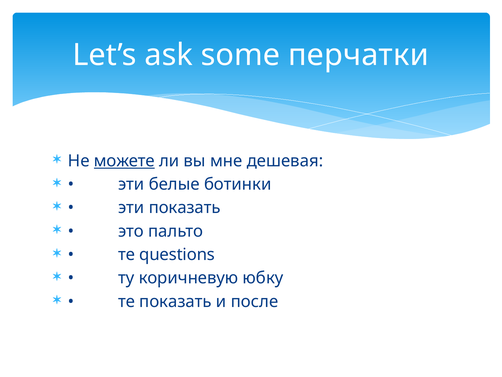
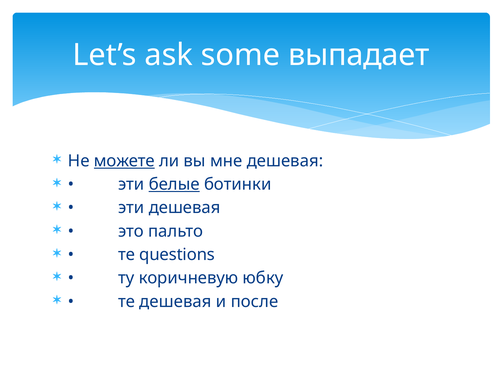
перчатки: перчатки -> выпадает (359, 55)
белые underline: none -> present (174, 184)
эти показать: показать -> дешевая (185, 207)
те показать: показать -> дешевая (175, 301)
